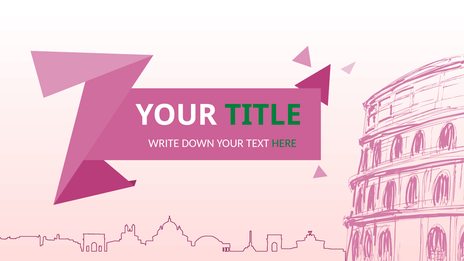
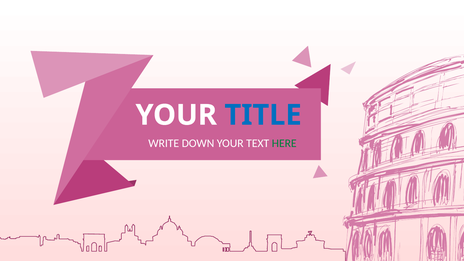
TITLE colour: green -> blue (263, 115)
